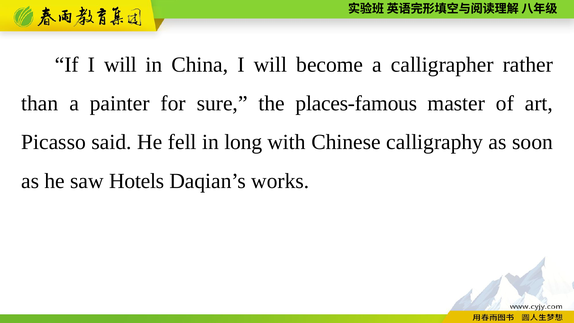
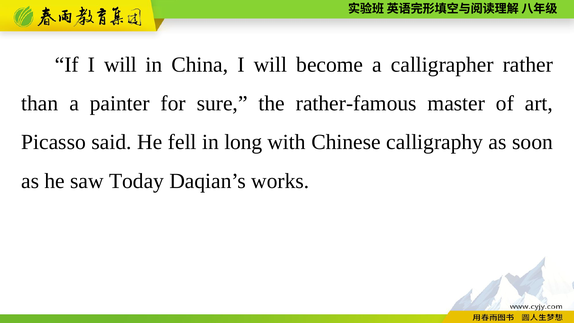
places-famous: places-famous -> rather-famous (356, 103)
Hotels: Hotels -> Today (137, 181)
